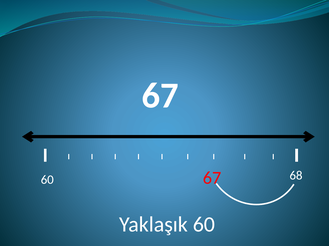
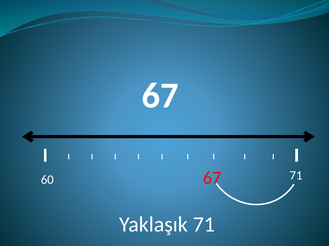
60 68: 68 -> 71 (296, 176)
Yaklaşık 60: 60 -> 71 (204, 225)
